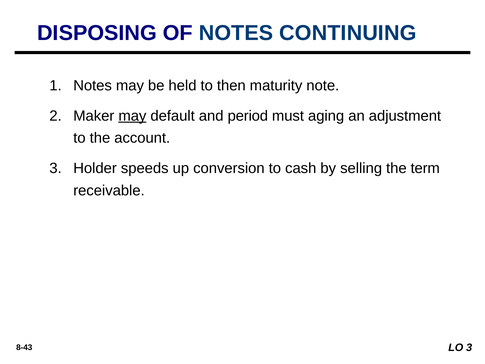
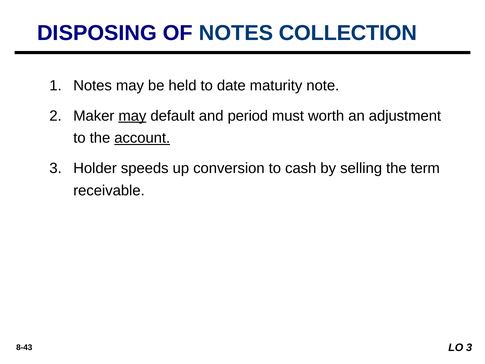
CONTINUING: CONTINUING -> COLLECTION (348, 33)
then: then -> date (231, 85)
aging: aging -> worth (326, 116)
account underline: none -> present (142, 138)
